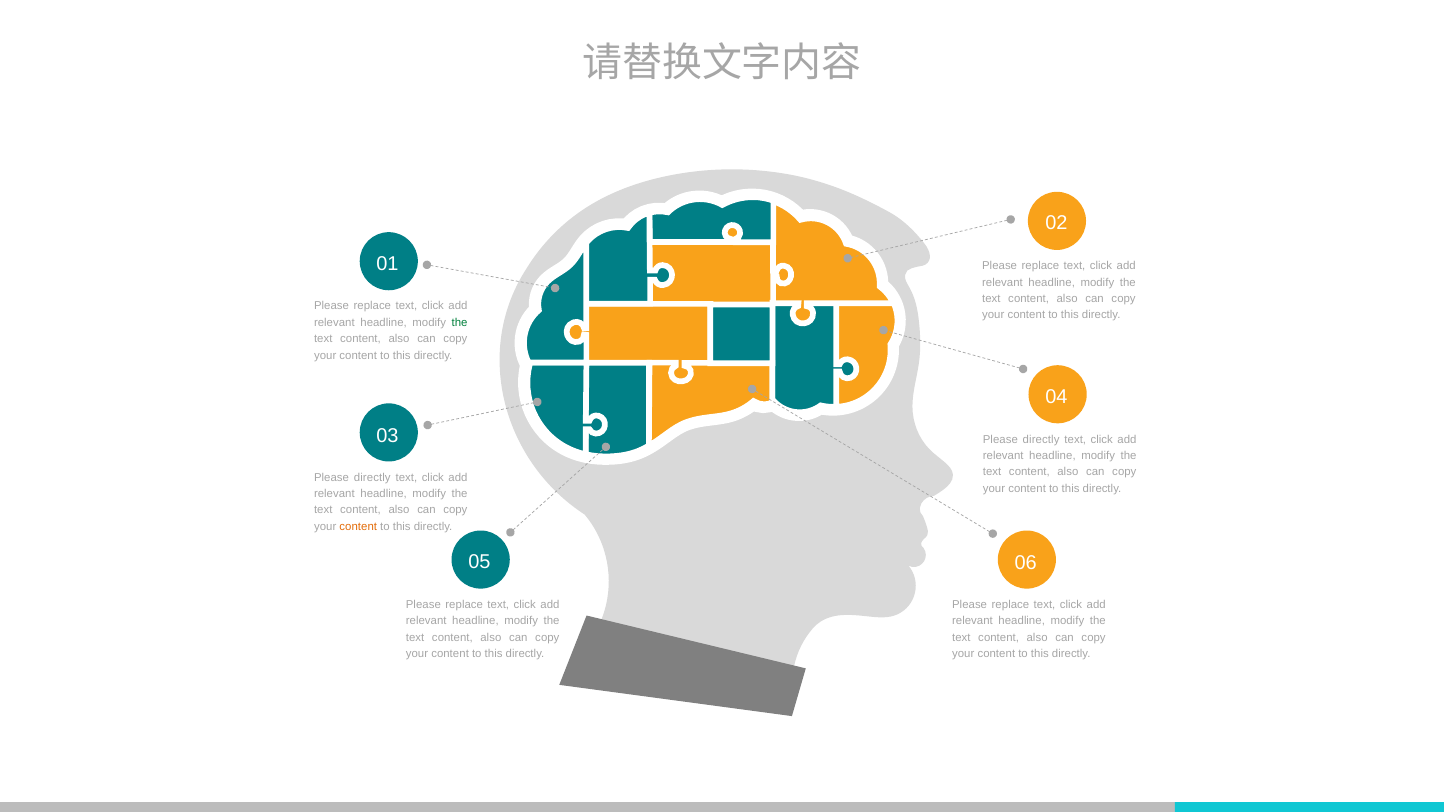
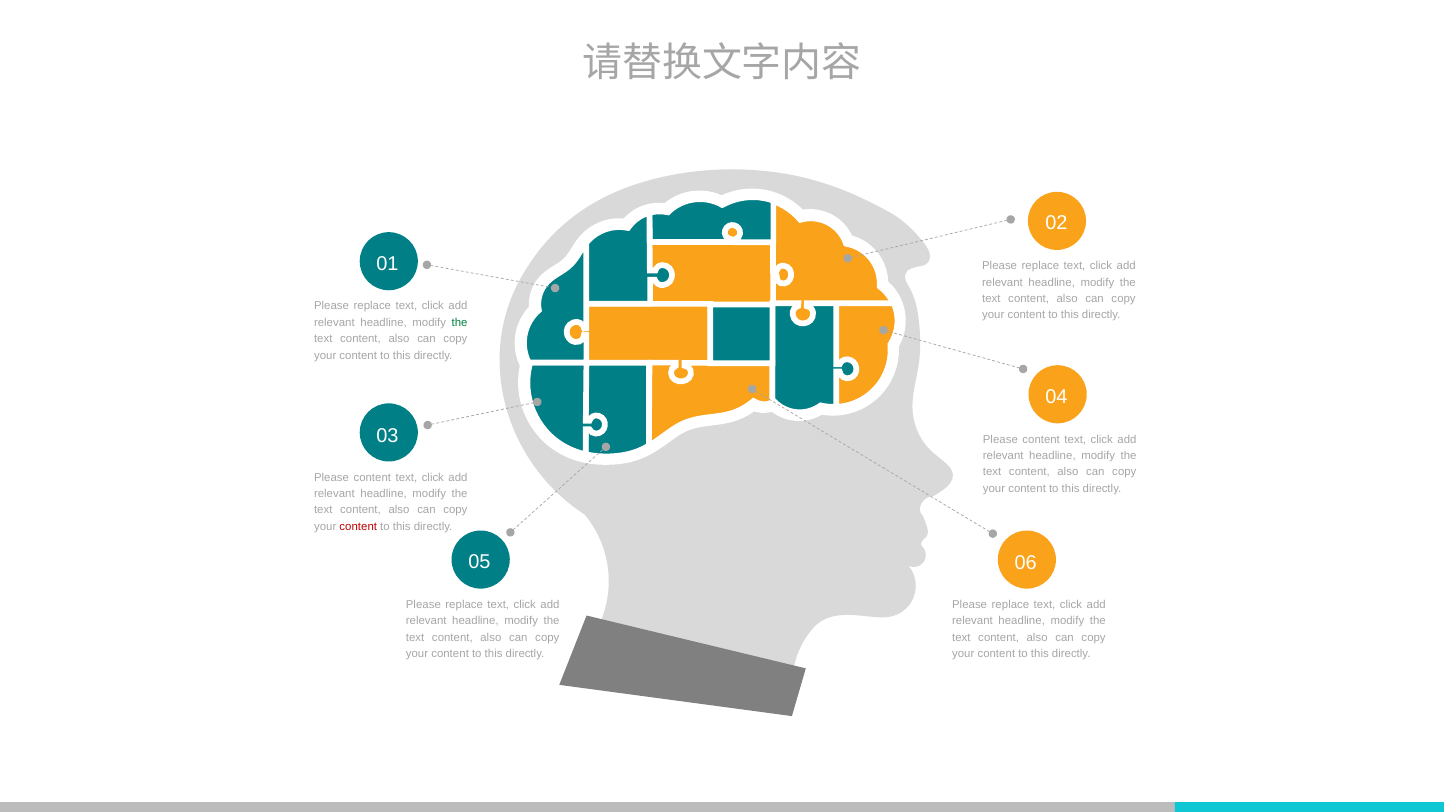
directly: directly -> content (1041, 439)
directly: directly -> content (372, 478)
content colour: orange -> red (358, 527)
